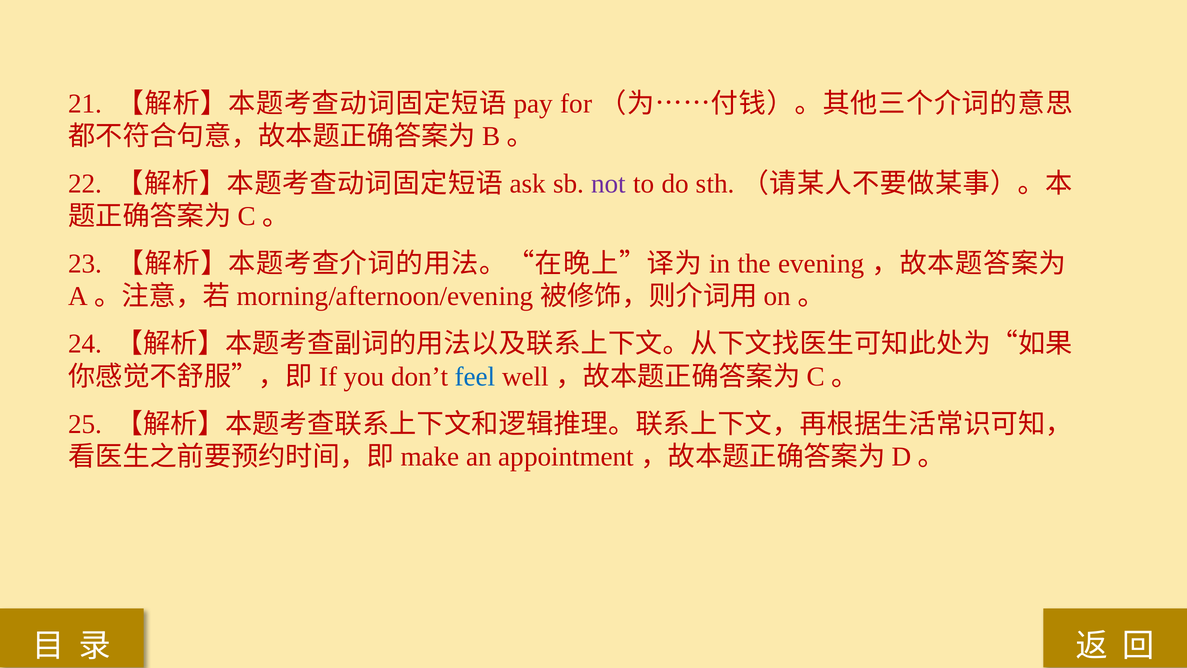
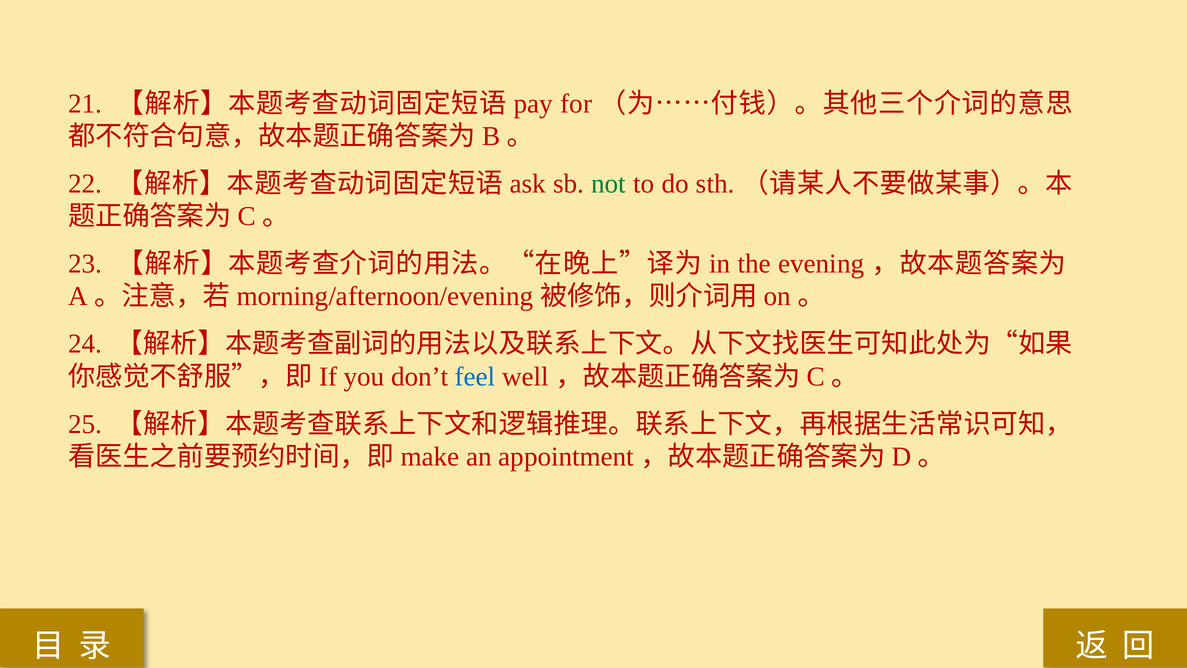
not colour: purple -> green (609, 184)
